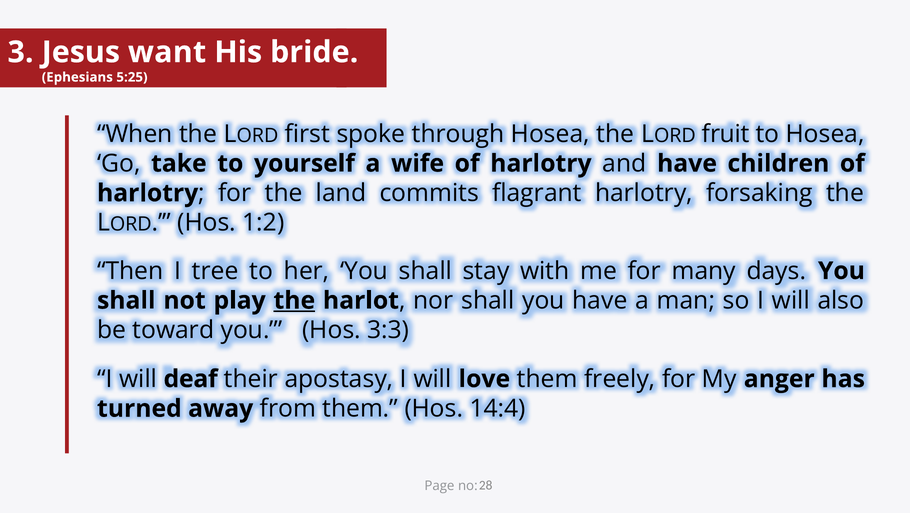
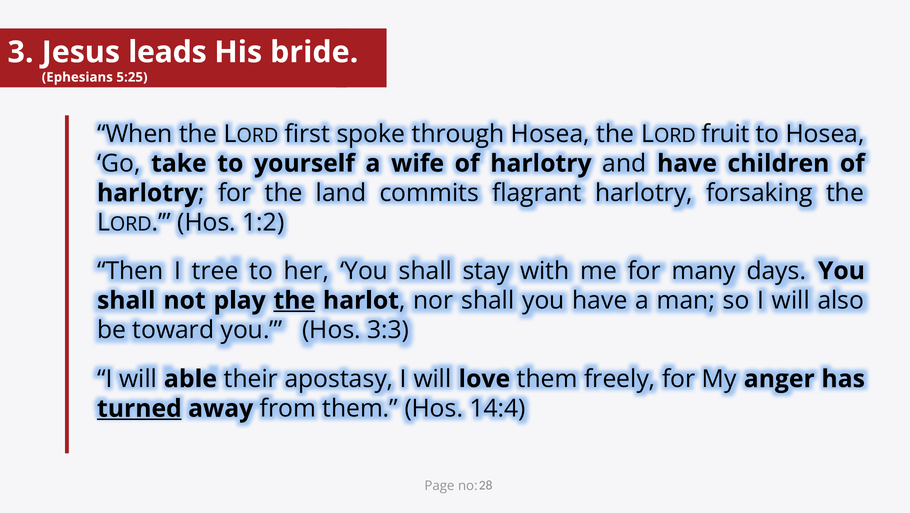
want: want -> leads (167, 52)
deaf: deaf -> able (190, 379)
turned underline: none -> present (139, 409)
